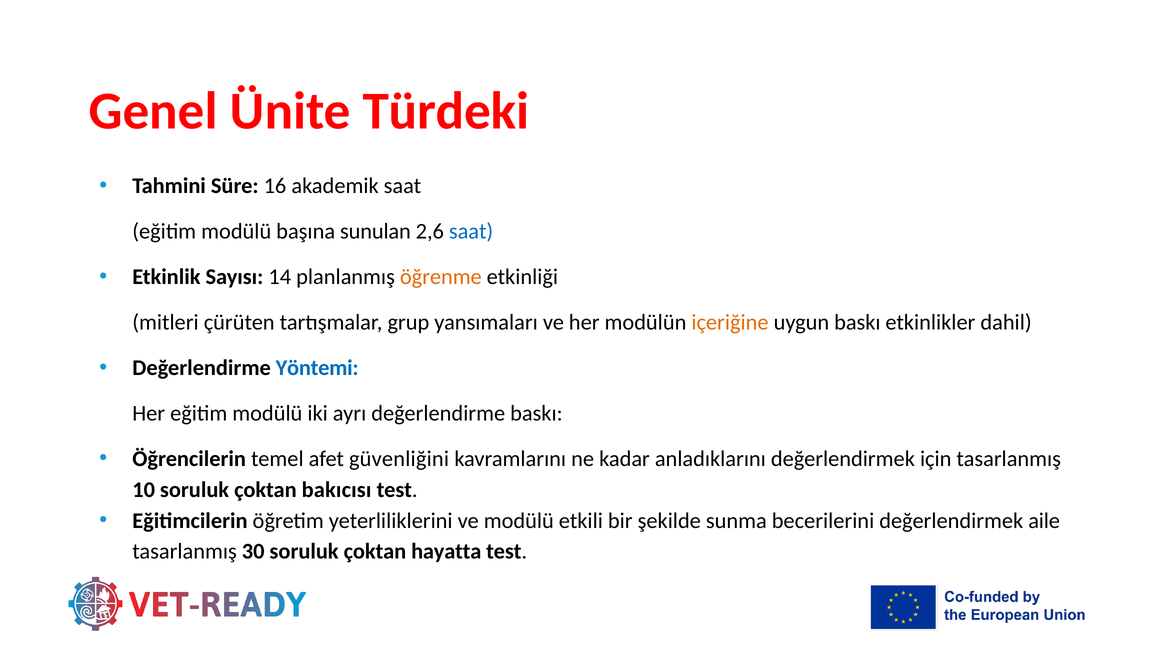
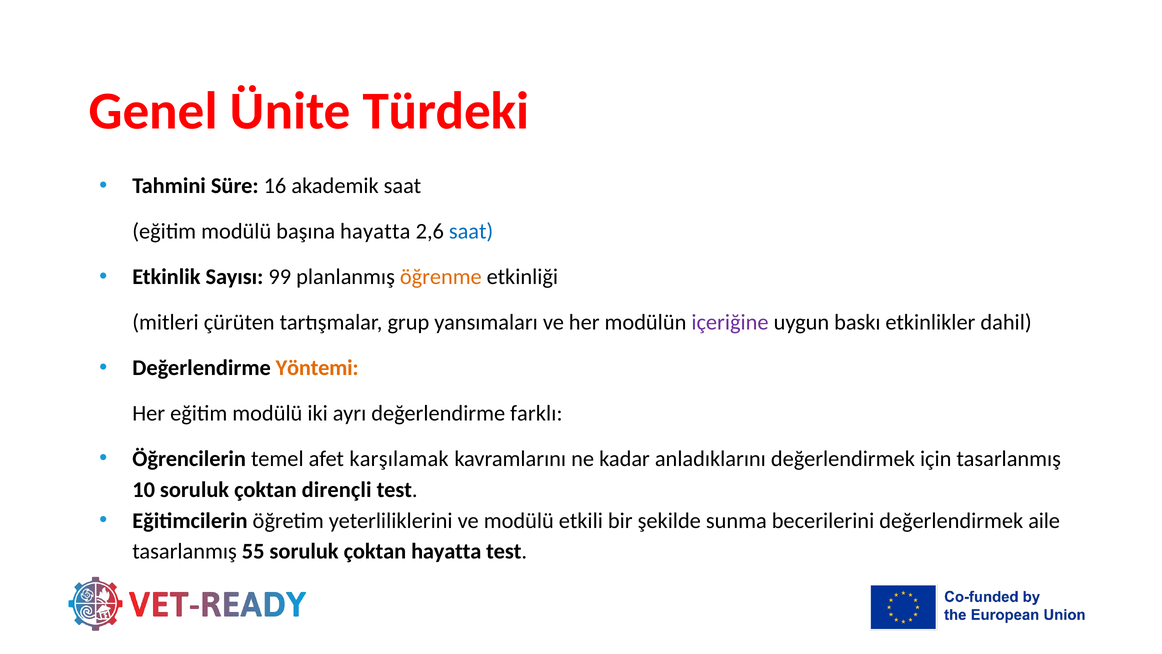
başına sunulan: sunulan -> hayatta (375, 231)
14: 14 -> 99 (280, 277)
içeriğine colour: orange -> purple (730, 322)
Yöntemi colour: blue -> orange (317, 368)
değerlendirme baskı: baskı -> farklı (536, 413)
güvenliğini: güvenliğini -> karşılamak (399, 459)
bakıcısı: bakıcısı -> dirençli (337, 489)
30: 30 -> 55 (253, 551)
